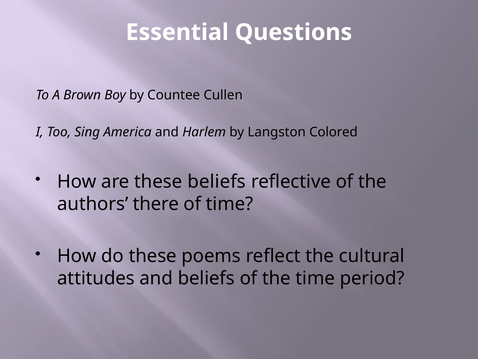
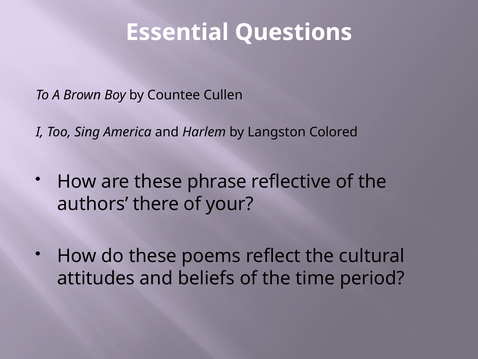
these beliefs: beliefs -> phrase (217, 181)
of time: time -> your (230, 204)
